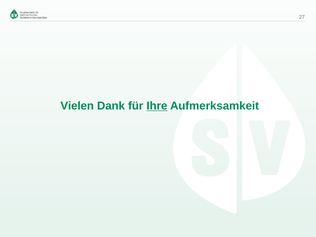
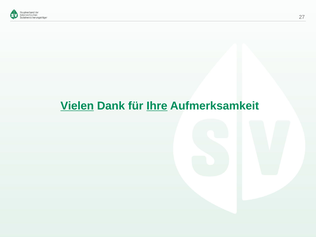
Vielen underline: none -> present (77, 106)
